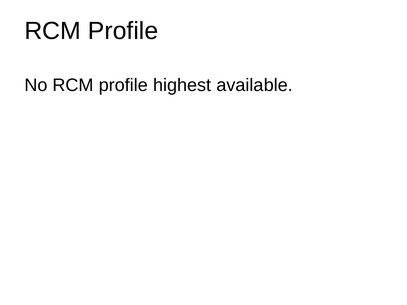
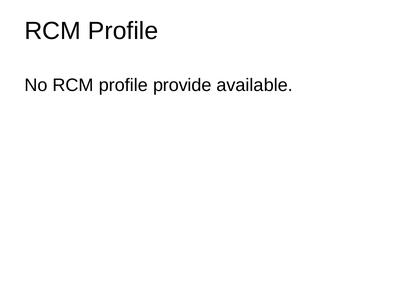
highest: highest -> provide (182, 85)
